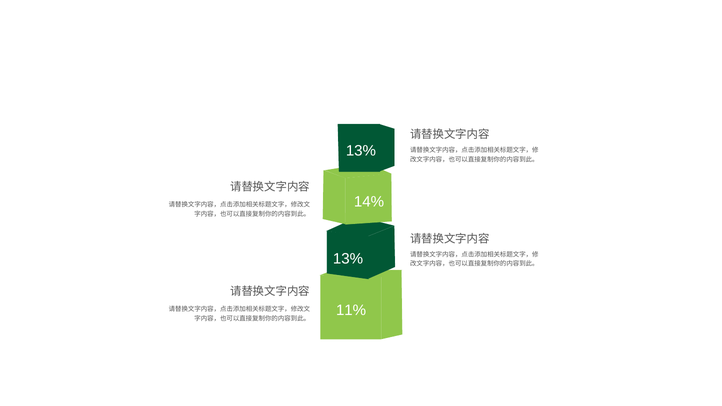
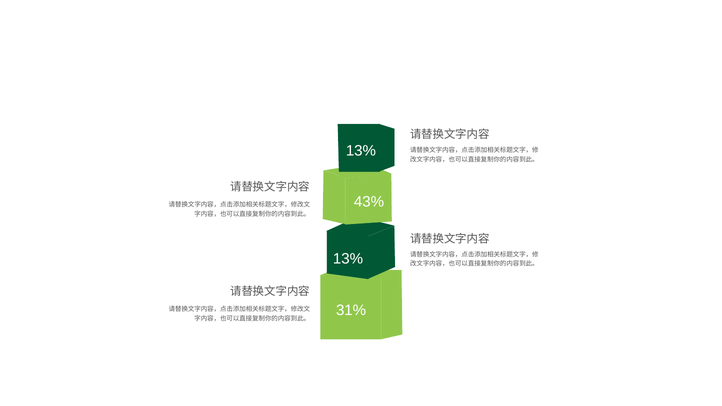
14%: 14% -> 43% (369, 202)
11%: 11% -> 31% (351, 310)
